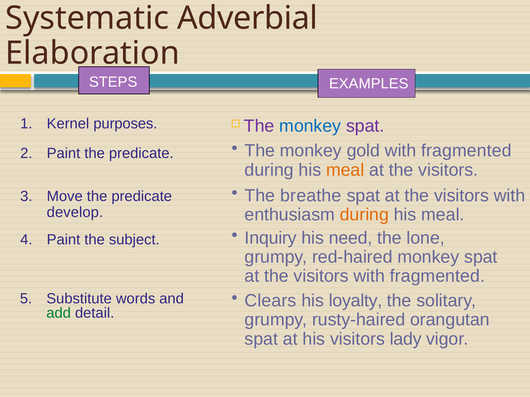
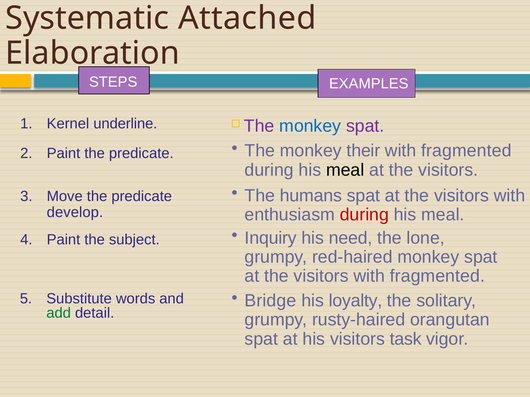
Adverbial: Adverbial -> Attached (247, 18)
purposes: purposes -> underline (125, 124)
gold: gold -> their (363, 151)
meal colour: orange -> black (345, 170)
breathe: breathe -> humans (311, 196)
during colour: orange -> red (364, 215)
Clears: Clears -> Bridge (271, 301)
lady: lady -> task (406, 339)
